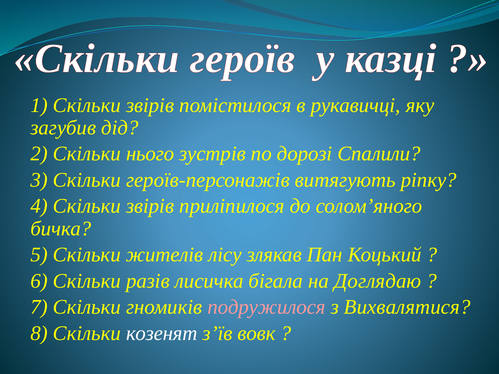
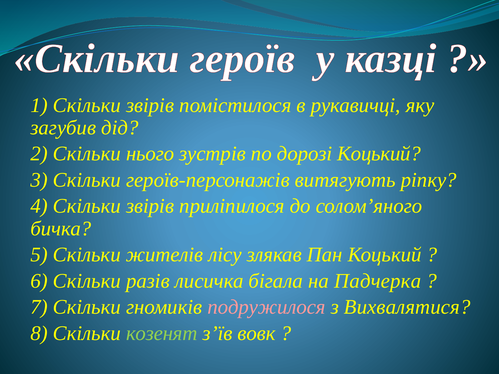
дорозі Спалили: Спалили -> Коцький (379, 154)
Доглядаю: Доглядаю -> Падчерка (378, 281)
козенят colour: white -> light green (162, 333)
